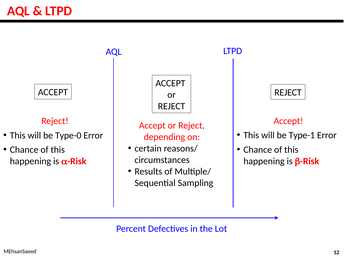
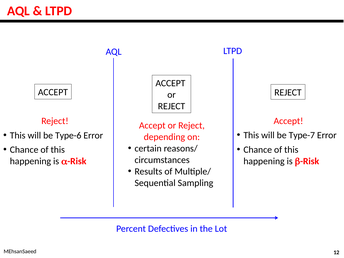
Type-1: Type-1 -> Type-7 (302, 135)
Type-0: Type-0 -> Type-6 (68, 135)
